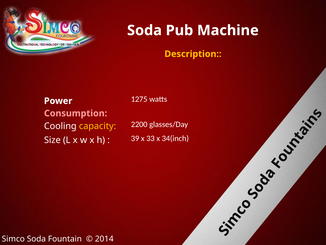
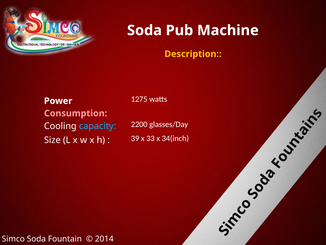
capacity colour: yellow -> light blue (98, 126)
